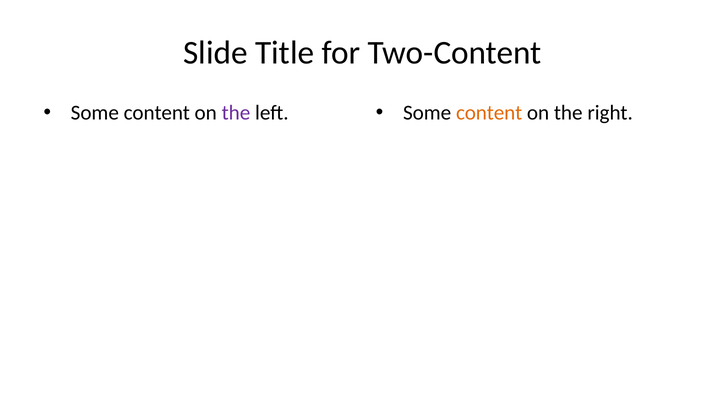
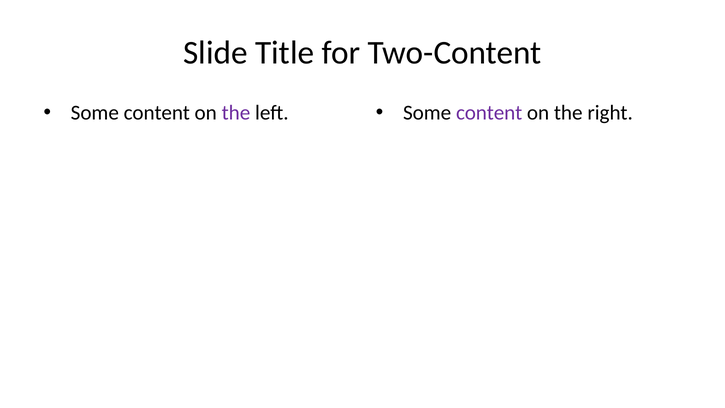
content colour: orange -> purple (489, 113)
